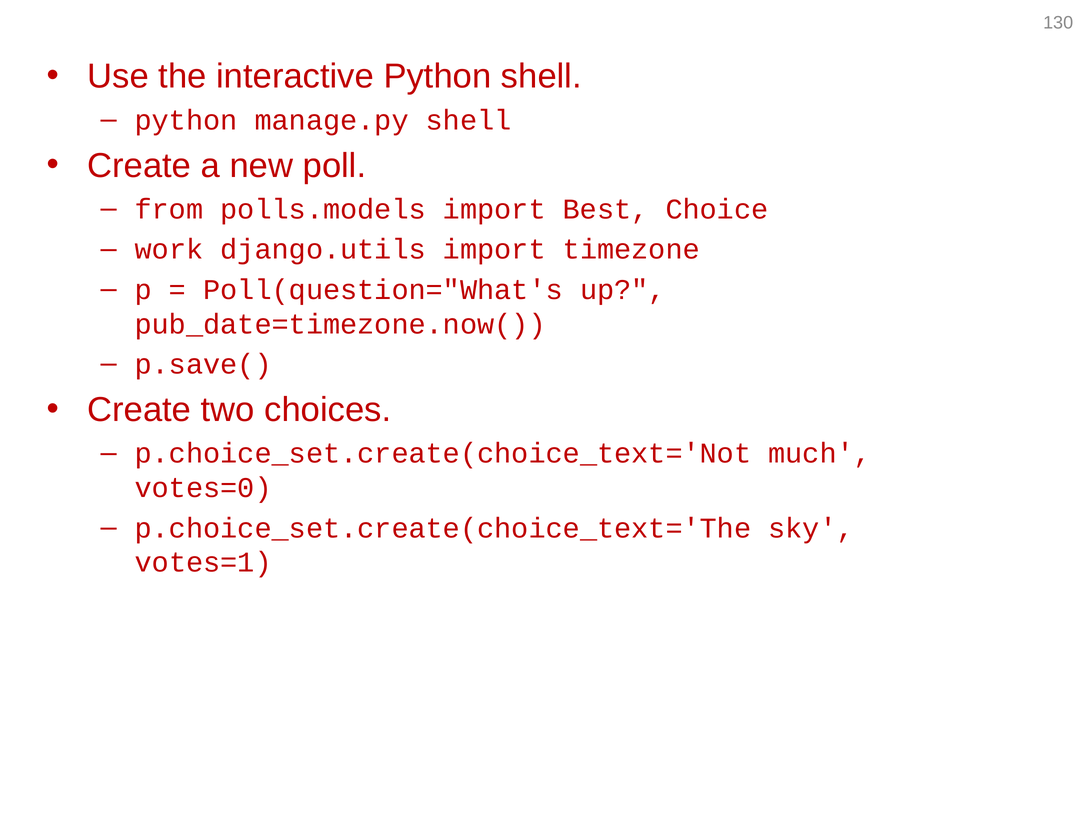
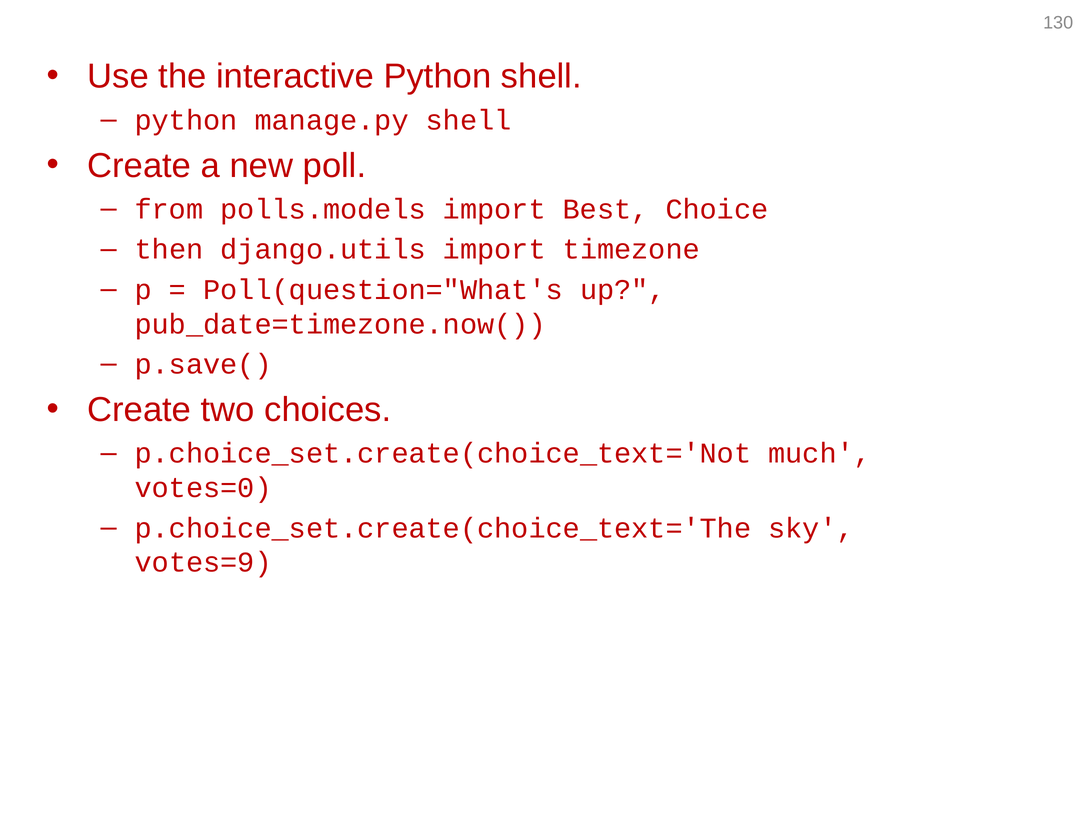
work: work -> then (169, 249)
votes=1: votes=1 -> votes=9 (203, 562)
